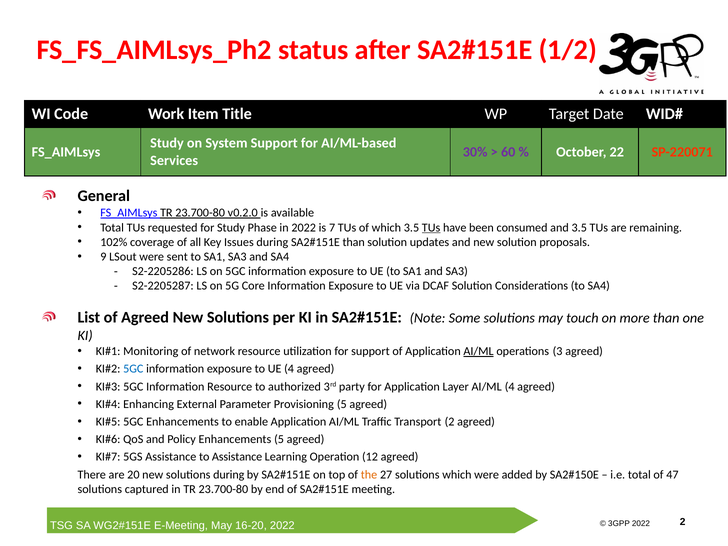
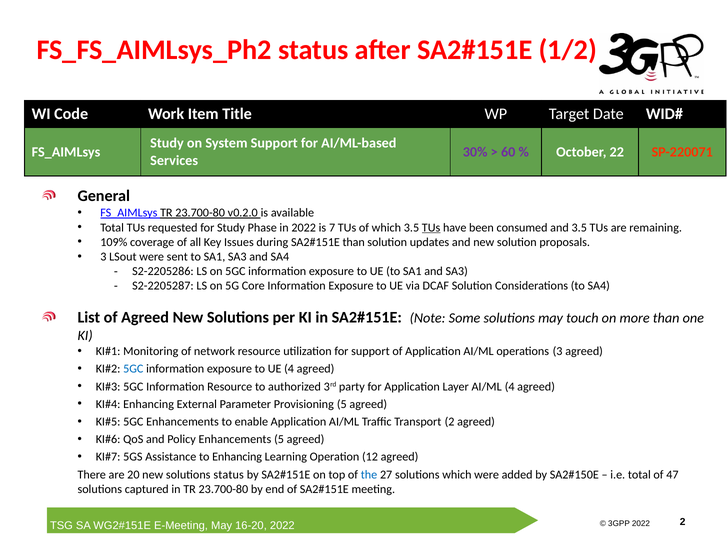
102%: 102% -> 109% (114, 242)
9: 9 -> 3 (103, 257)
AI/ML underline: present -> none (479, 351)
to Assistance: Assistance -> Enhancing (237, 457)
solutions during: during -> status (229, 475)
the colour: orange -> blue (369, 475)
